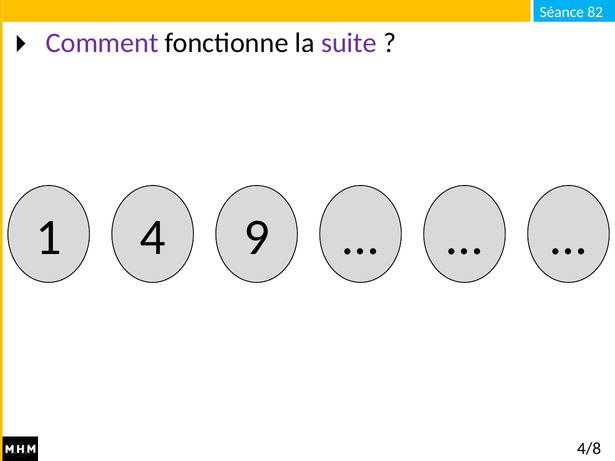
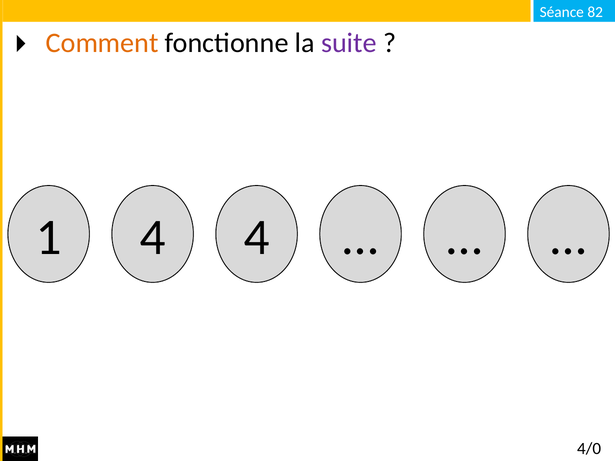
Comment colour: purple -> orange (102, 43)
4 9: 9 -> 4 (257, 238)
4/8: 4/8 -> 4/0 (589, 449)
